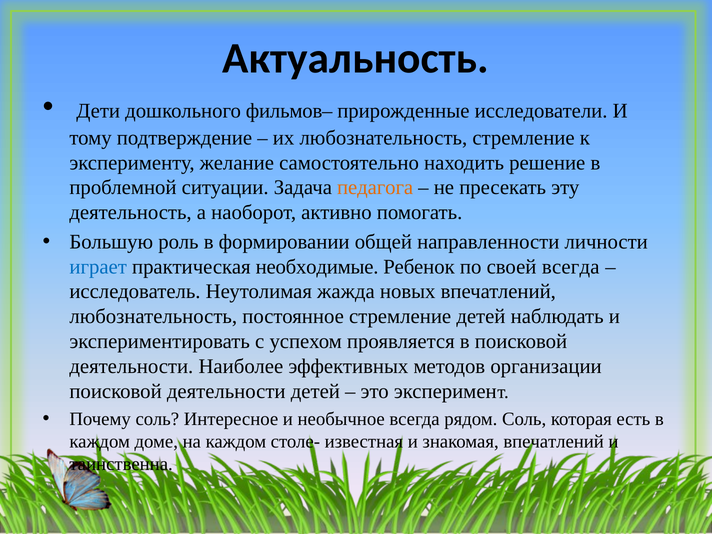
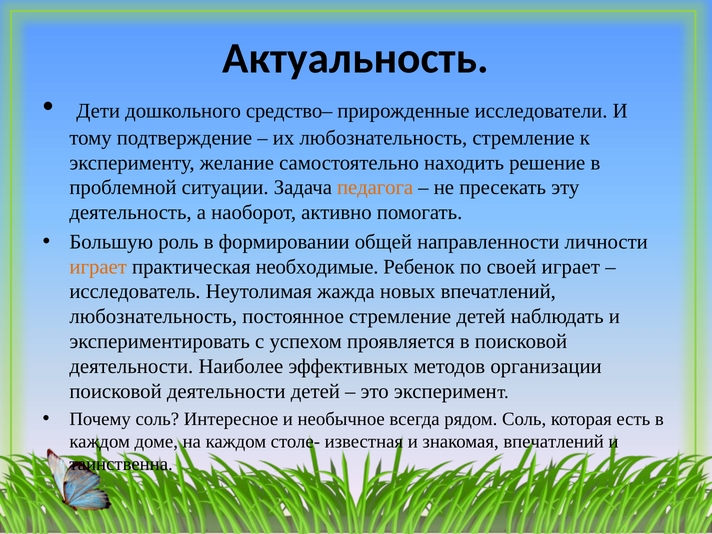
фильмов–: фильмов– -> средство– (289, 111)
играет colour: blue -> orange (98, 267)
своей всегда: всегда -> играет (571, 267)
